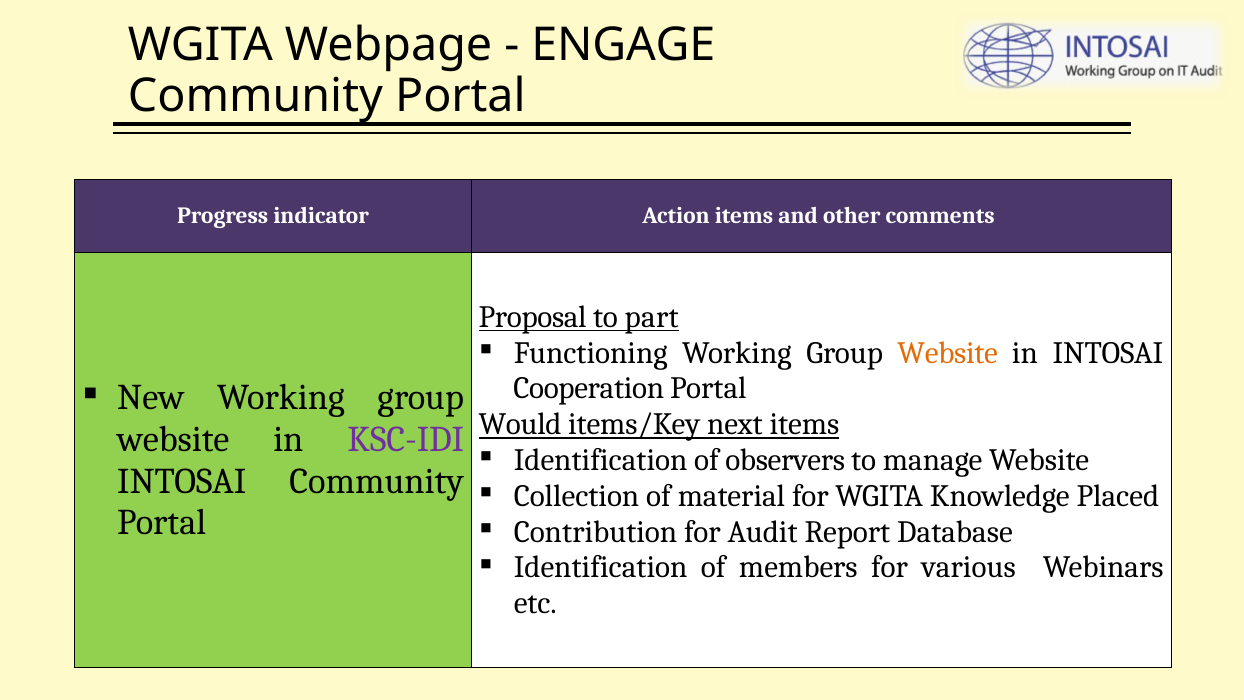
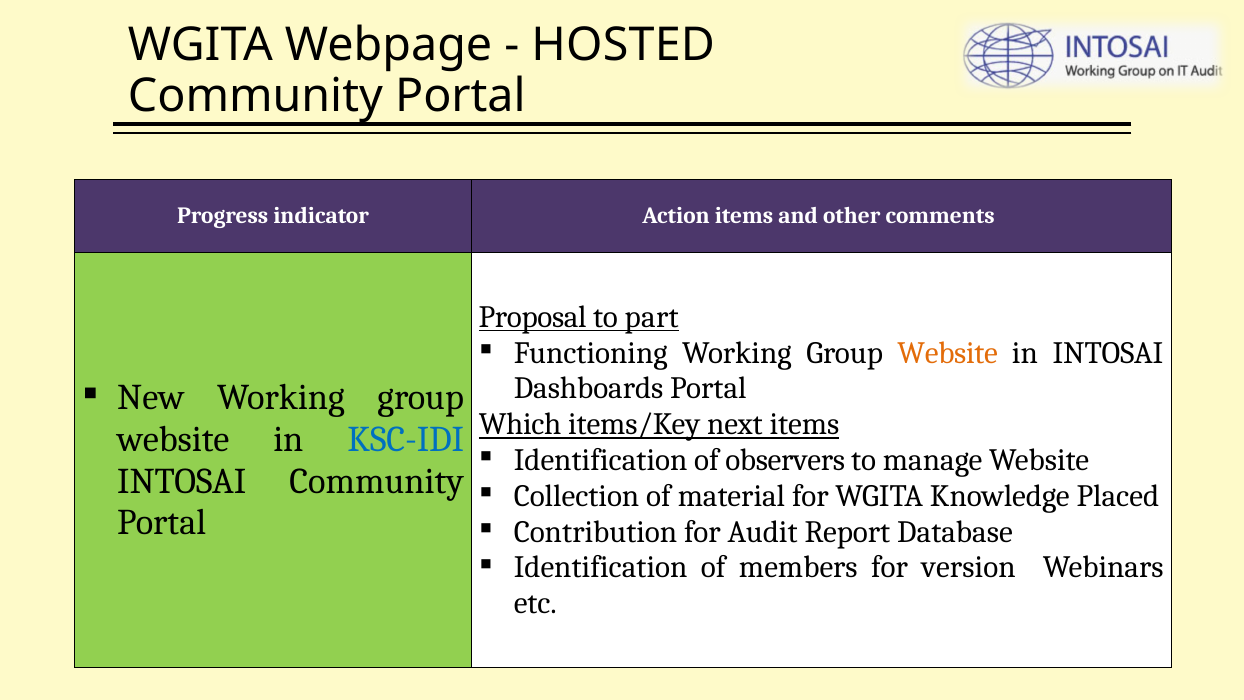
ENGAGE: ENGAGE -> HOSTED (623, 45)
Cooperation: Cooperation -> Dashboards (589, 388)
Would: Would -> Which (520, 424)
KSC-IDI colour: purple -> blue (406, 439)
various: various -> version (969, 567)
